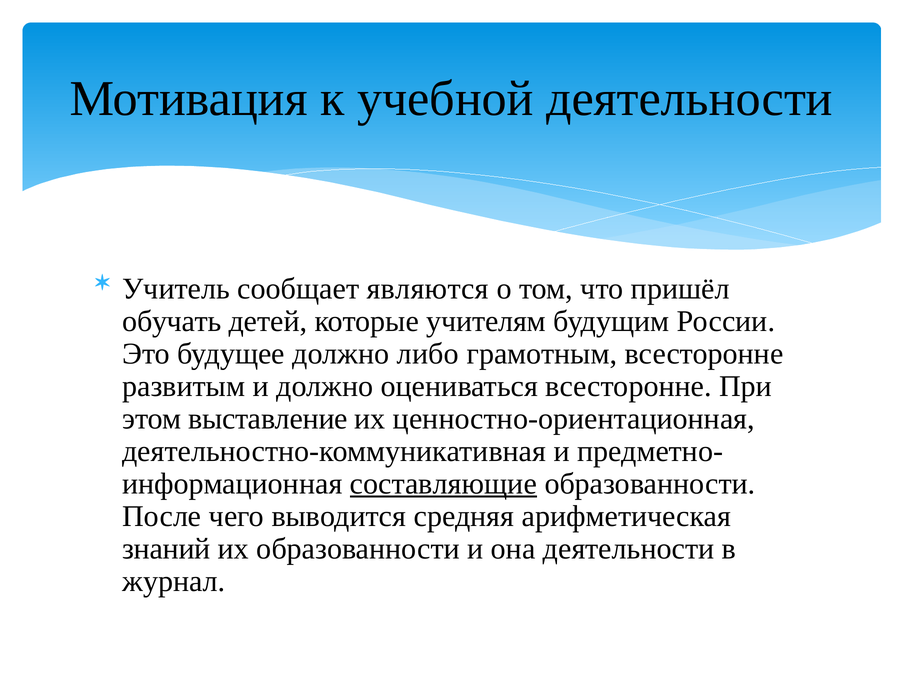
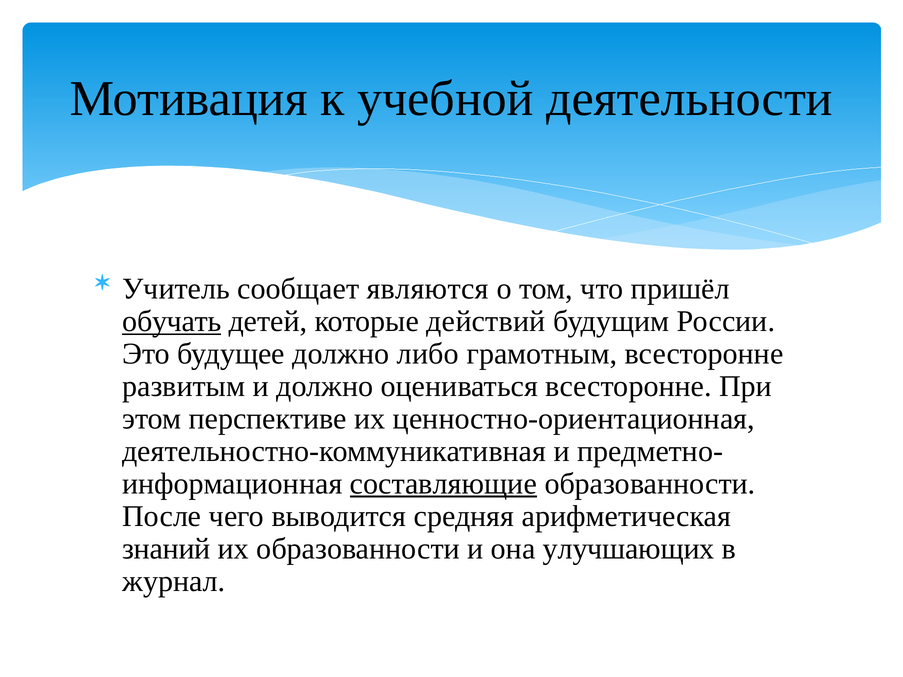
обучать underline: none -> present (172, 321)
учителям: учителям -> действий (486, 321)
выставление: выставление -> перспективе (268, 419)
она деятельности: деятельности -> улучшающих (629, 549)
